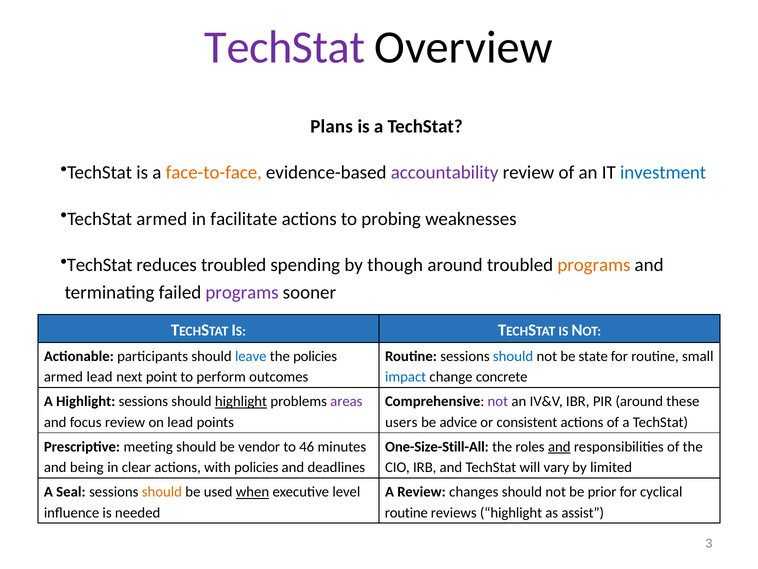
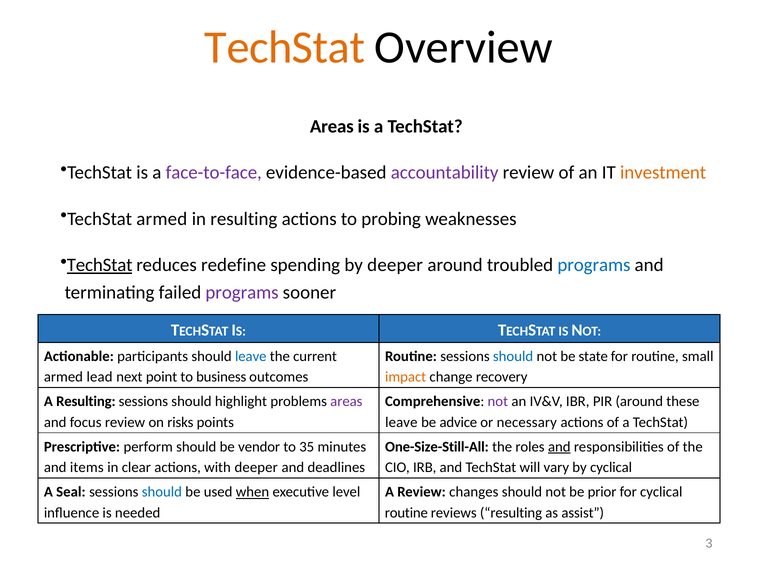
TechStat colour: purple -> orange (285, 47)
Plans: Plans -> Areas (332, 126)
face-to-face colour: orange -> purple (214, 172)
investment colour: blue -> orange (663, 172)
in facilitate: facilitate -> resulting (244, 219)
TechStat underline: none -> present (100, 265)
reduces troubled: troubled -> redefine (234, 265)
by though: though -> deeper (395, 265)
programs colour: orange -> blue (594, 265)
the policies: policies -> current (315, 356)
perform: perform -> business (221, 377)
impact colour: blue -> orange (406, 377)
concrete: concrete -> recovery (502, 377)
A Highlight: Highlight -> Resulting (86, 401)
highlight underline: present -> none (241, 401)
on lead: lead -> risks (180, 422)
users: users -> leave (401, 422)
consistent: consistent -> necessary (527, 422)
meeting: meeting -> perform (148, 446)
46: 46 -> 35 (307, 446)
being: being -> items (87, 467)
with policies: policies -> deeper (256, 467)
by limited: limited -> cyclical (611, 467)
should colour: orange -> blue (162, 492)
reviews highlight: highlight -> resulting (511, 512)
